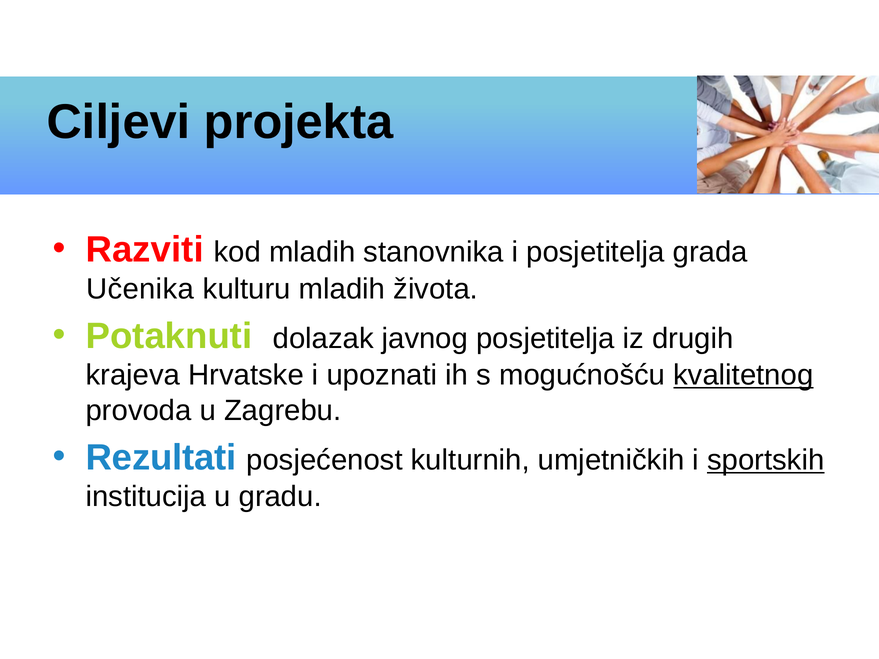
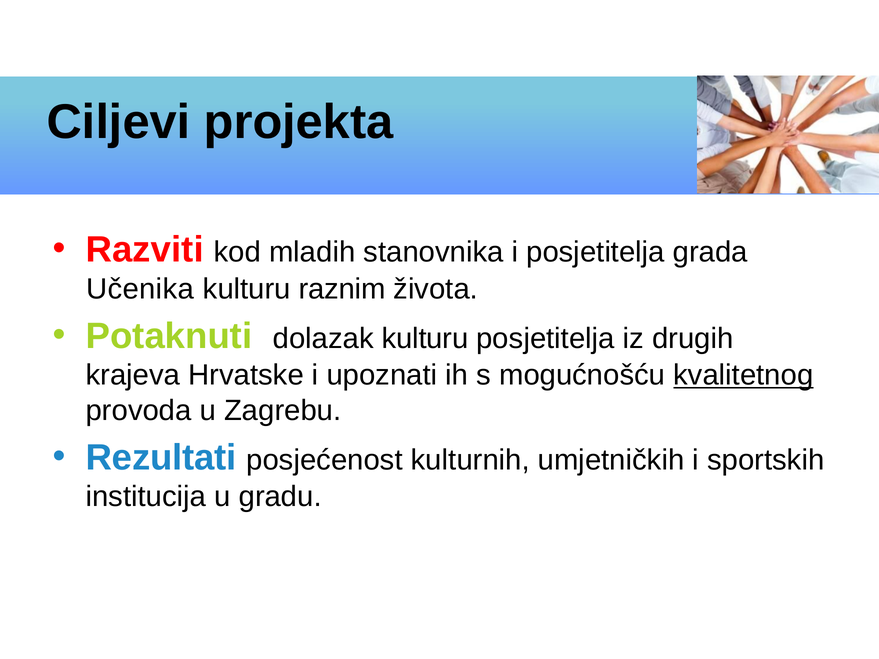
kulturu mladih: mladih -> raznim (342, 289)
dolazak javnog: javnog -> kulturu (425, 339)
sportskih underline: present -> none (766, 460)
